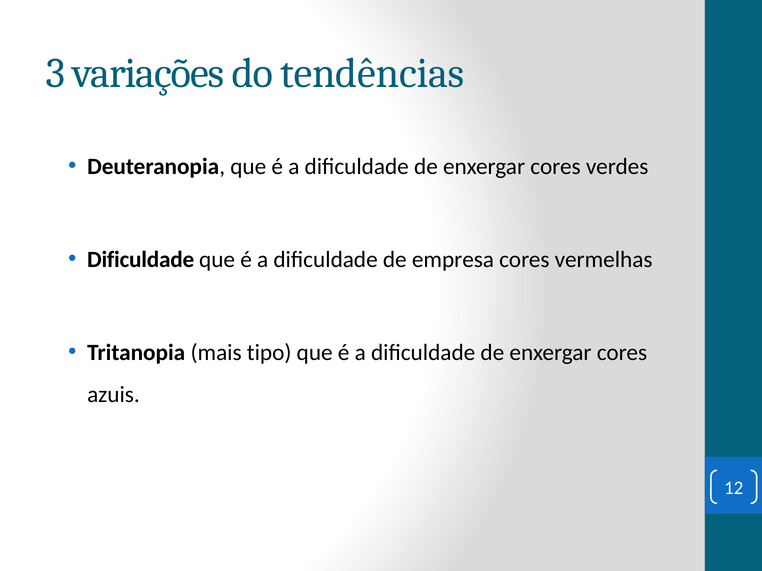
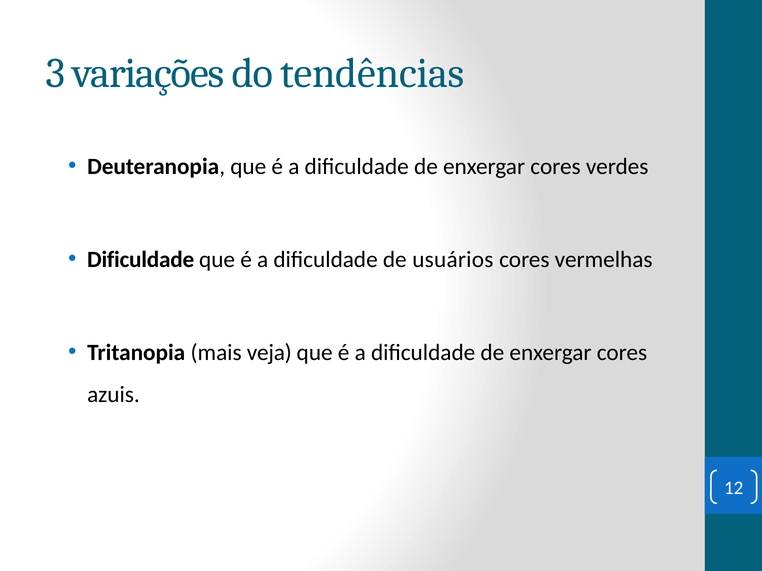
empresa: empresa -> usuários (453, 260)
tipo: tipo -> veja (269, 353)
